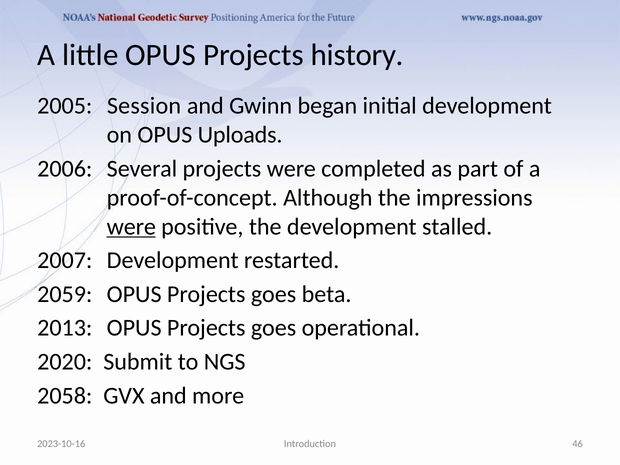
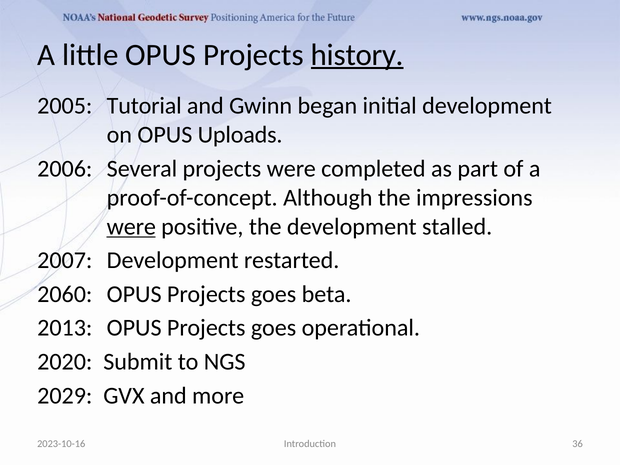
history underline: none -> present (357, 55)
Session: Session -> Tutorial (144, 106)
2059: 2059 -> 2060 (65, 294)
2058: 2058 -> 2029 (65, 396)
46: 46 -> 36 (578, 444)
